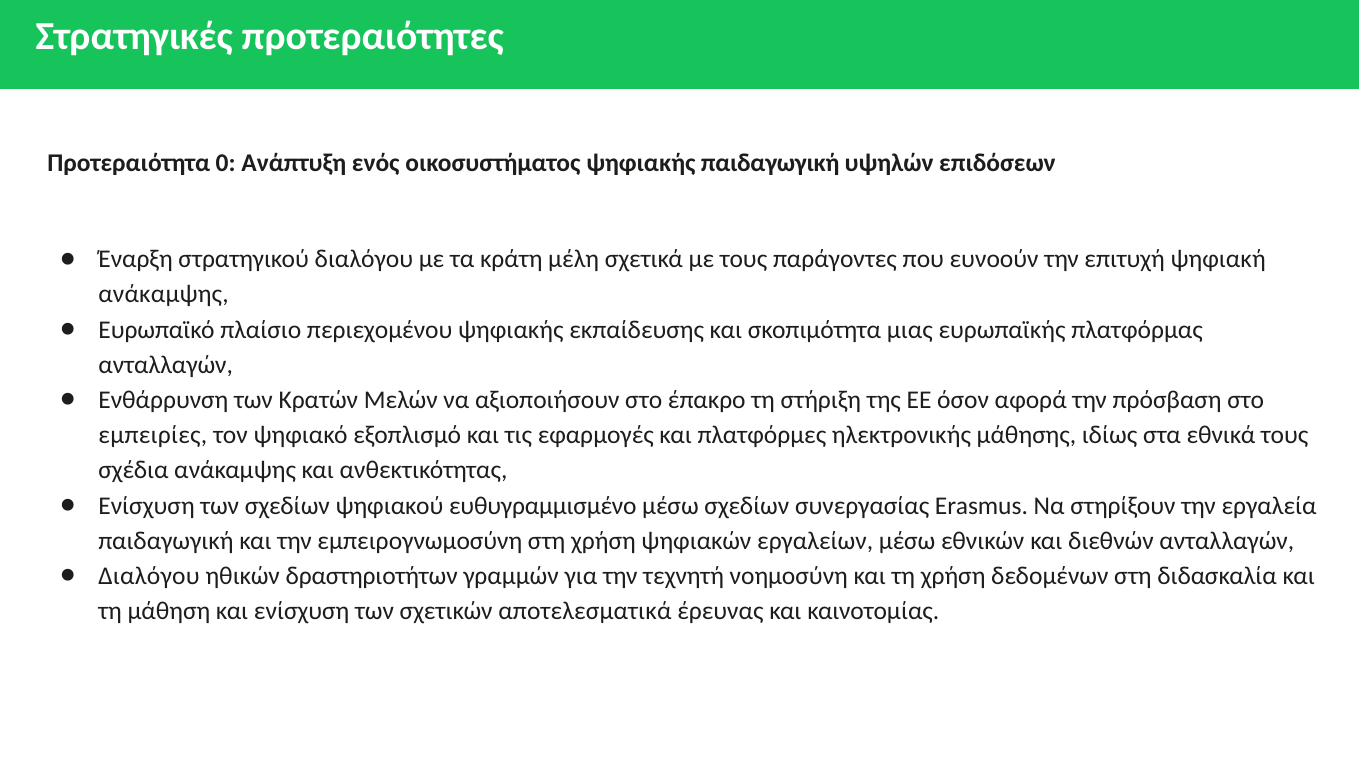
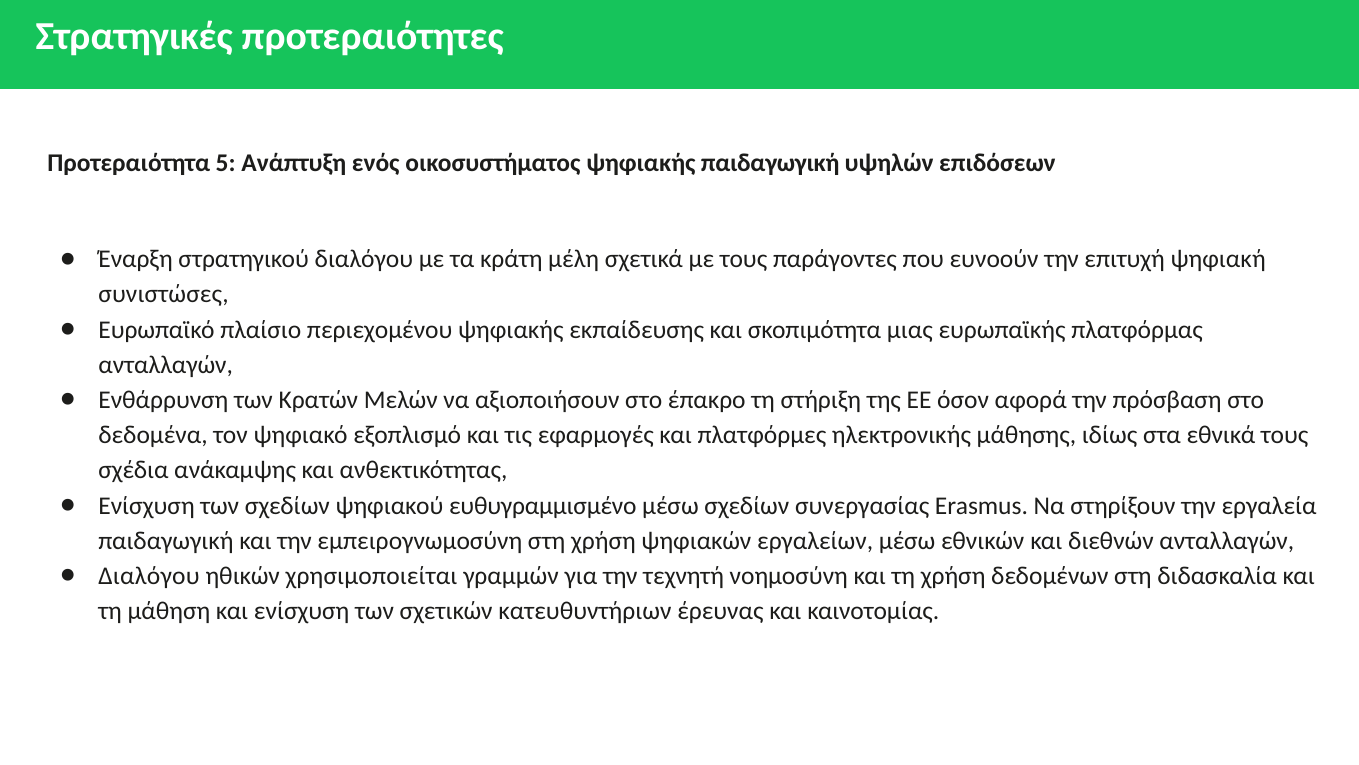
0: 0 -> 5 (226, 163)
ανάκαμψης: ανάκαμψης -> συνιστώσες (164, 294)
εμπειρίες: εμπειρίες -> δεδομένα (153, 435)
δραστηριοτήτων: δραστηριοτήτων -> χρησιμοποιείται (372, 576)
αποτελεσματικά: αποτελεσματικά -> κατευθυντήριων (585, 611)
